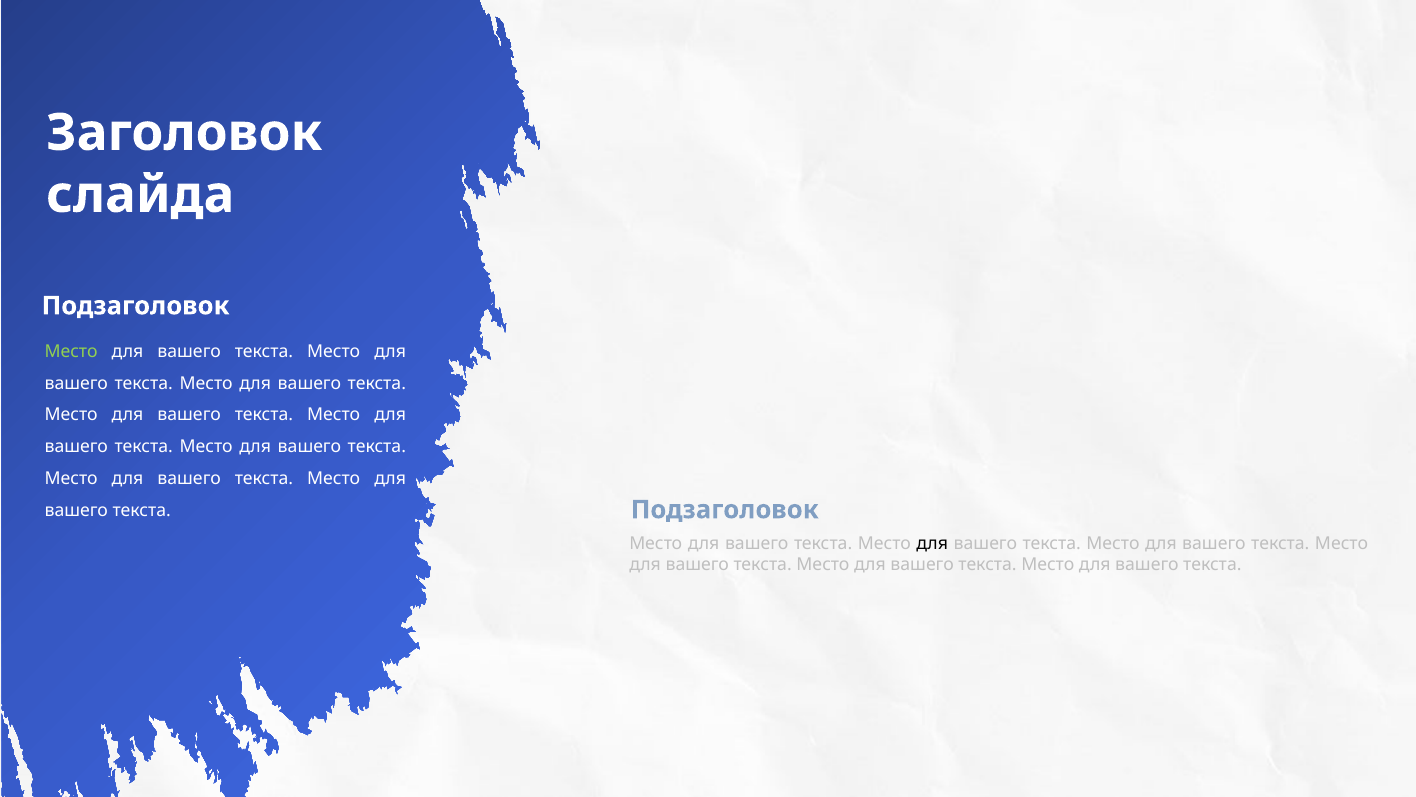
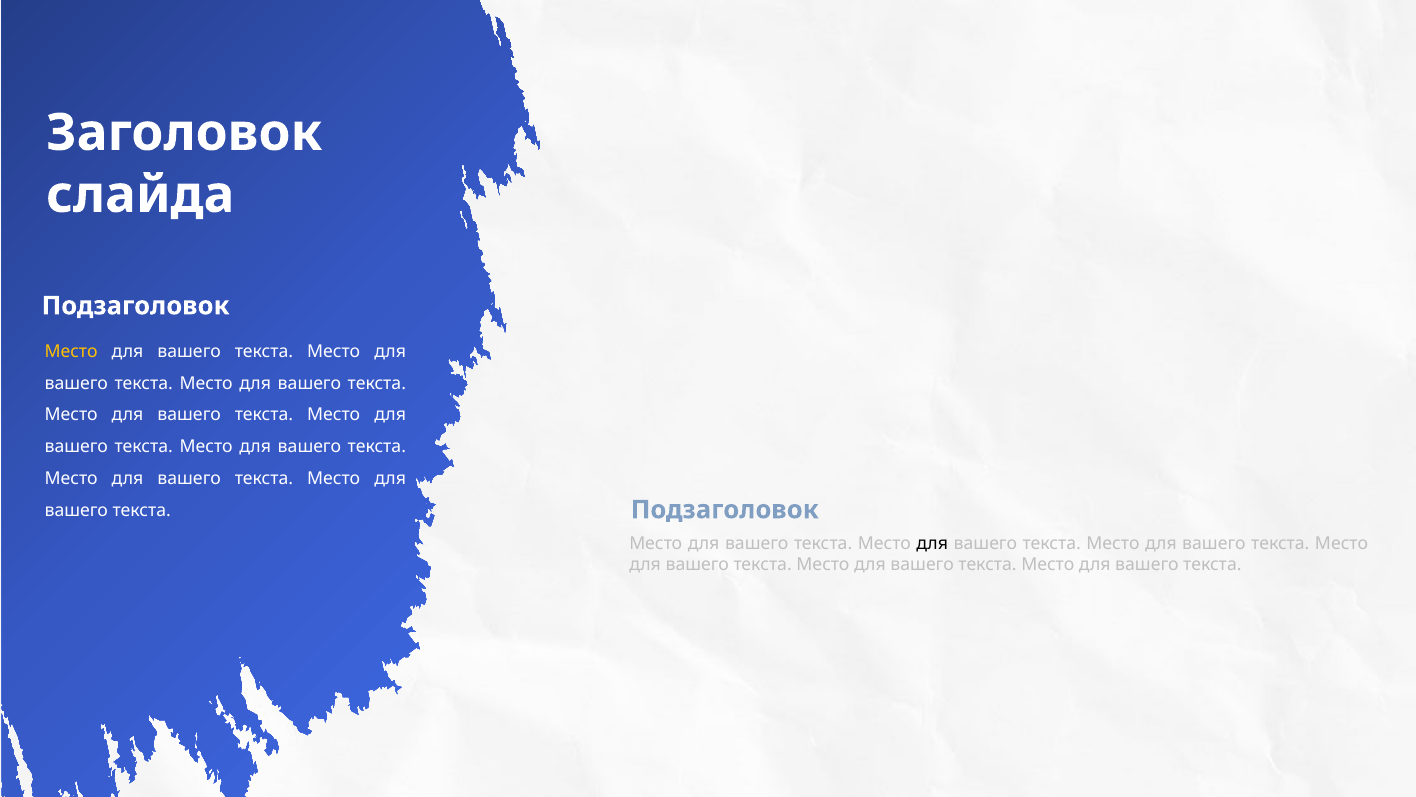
Место colour: light green -> yellow (71, 351)
